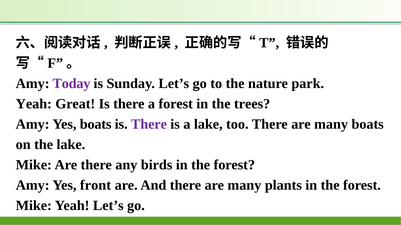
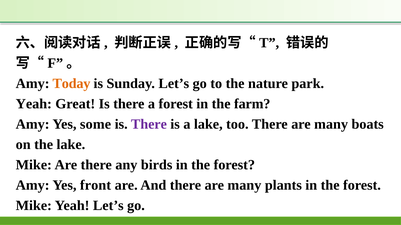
Today colour: purple -> orange (71, 84)
trees: trees -> farm (252, 104)
Yes boats: boats -> some (96, 124)
